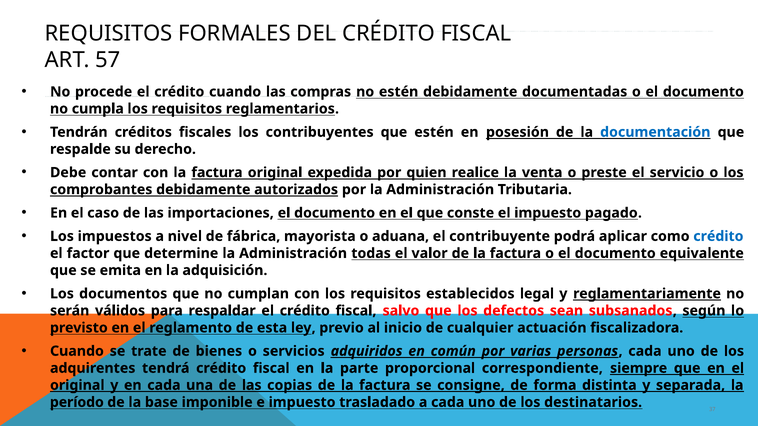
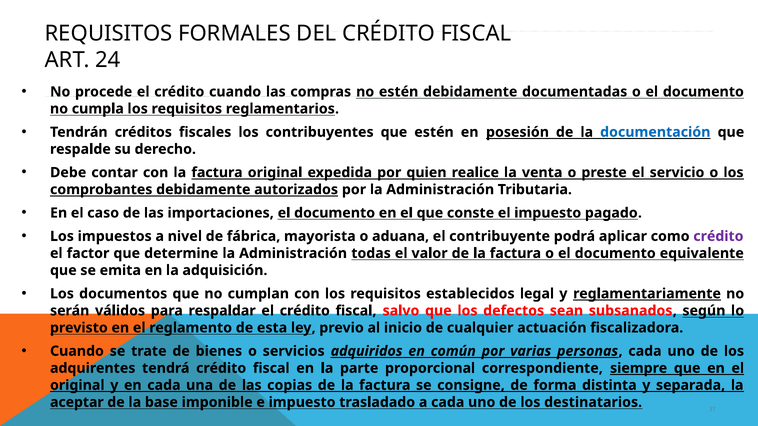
57: 57 -> 24 (108, 60)
crédito colour: blue -> purple (718, 236)
período: período -> aceptar (77, 403)
